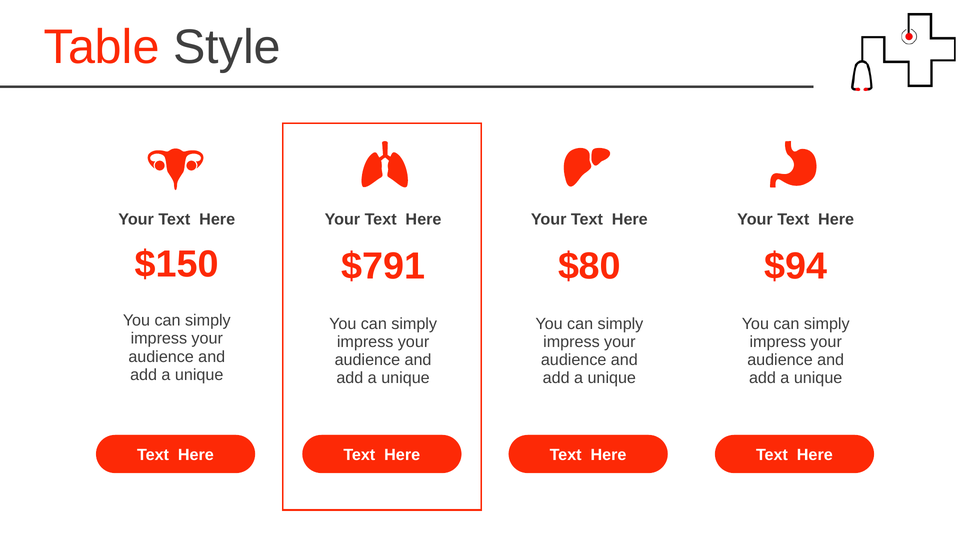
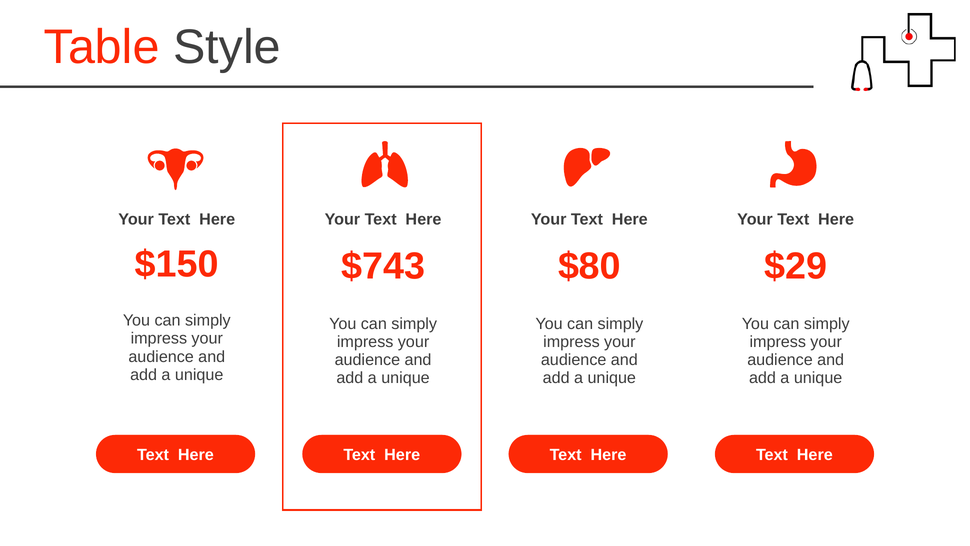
$791: $791 -> $743 (383, 266)
$94: $94 -> $29 (796, 266)
